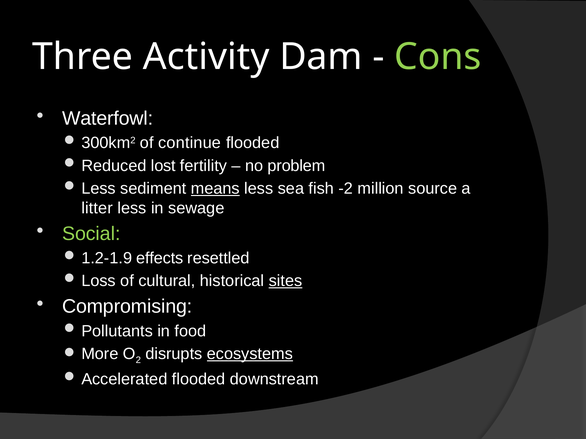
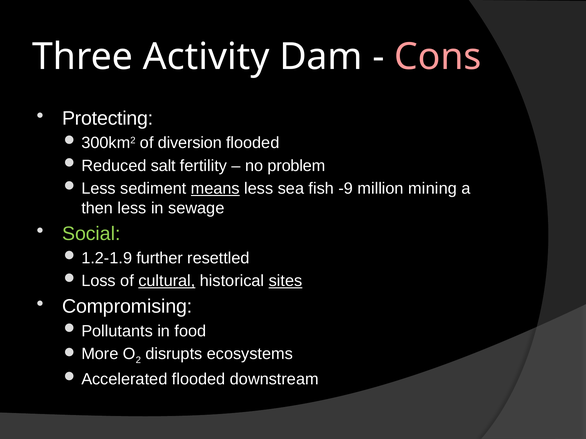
Cons colour: light green -> pink (438, 57)
Waterfowl: Waterfowl -> Protecting (108, 119)
continue: continue -> diversion (190, 143)
lost: lost -> salt (163, 166)
-2: -2 -> -9 (346, 189)
source: source -> mining (433, 189)
litter: litter -> then (97, 208)
effects: effects -> further (160, 258)
cultural underline: none -> present (167, 281)
ecosystems underline: present -> none (250, 354)
